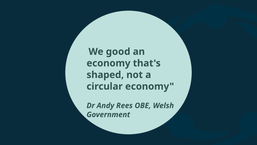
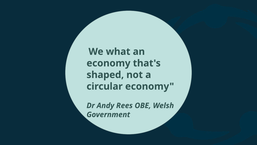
good: good -> what (118, 51)
